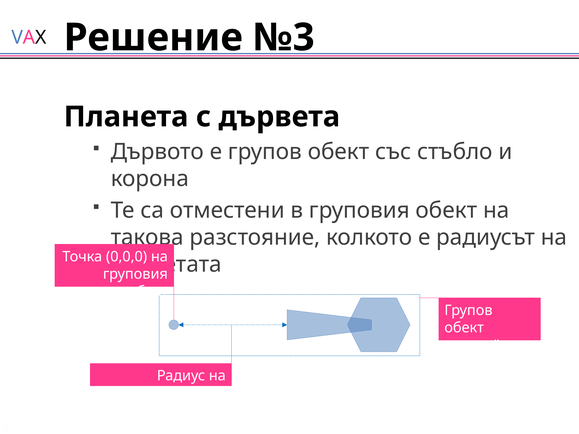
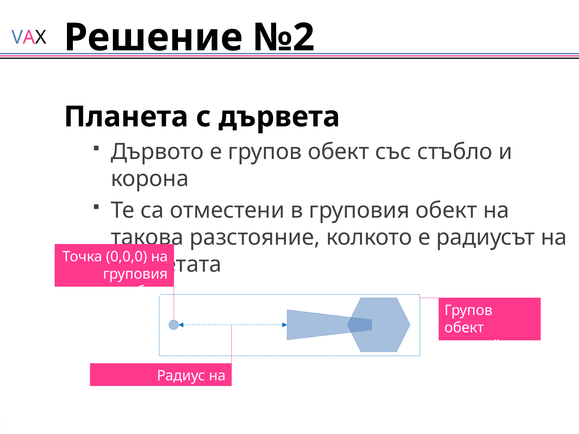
№3: №3 -> №2 (284, 38)
